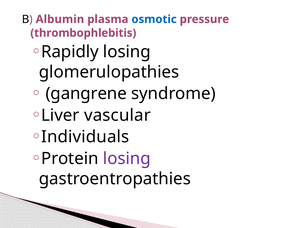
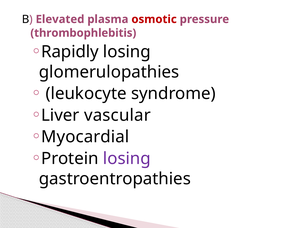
Albumin: Albumin -> Elevated (60, 19)
osmotic colour: blue -> red (154, 19)
gangrene: gangrene -> leukocyte (86, 94)
Individuals: Individuals -> Myocardial (85, 137)
